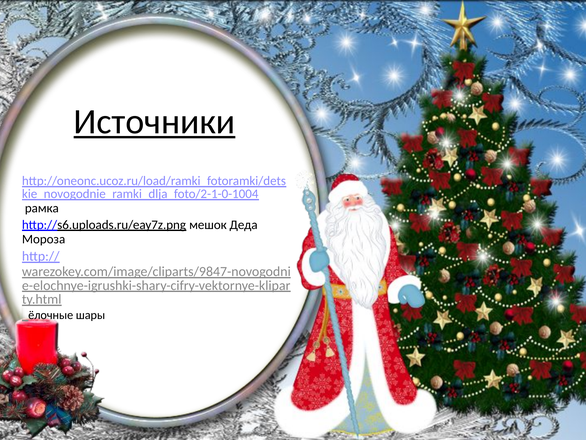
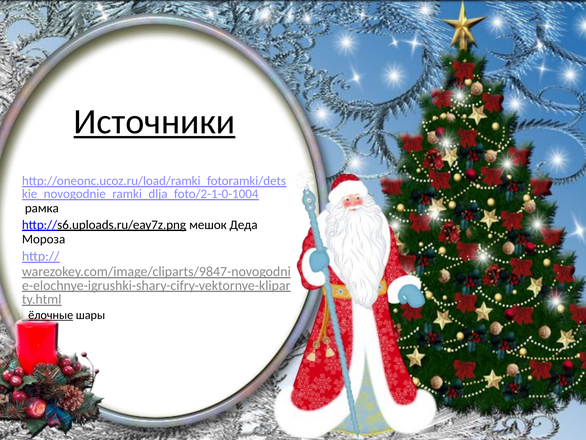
ёлочные underline: none -> present (51, 315)
